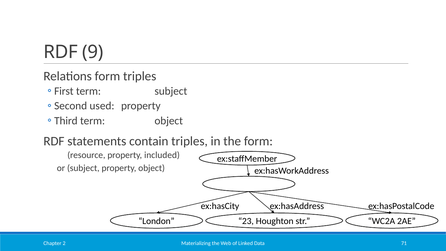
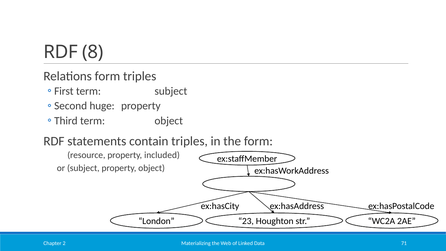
9: 9 -> 8 (93, 52)
used: used -> huge (102, 106)
